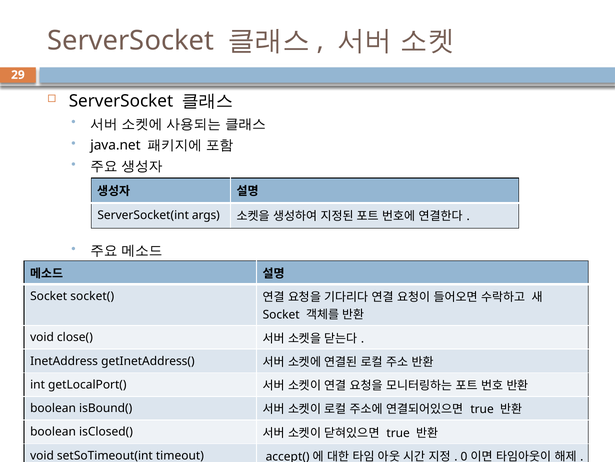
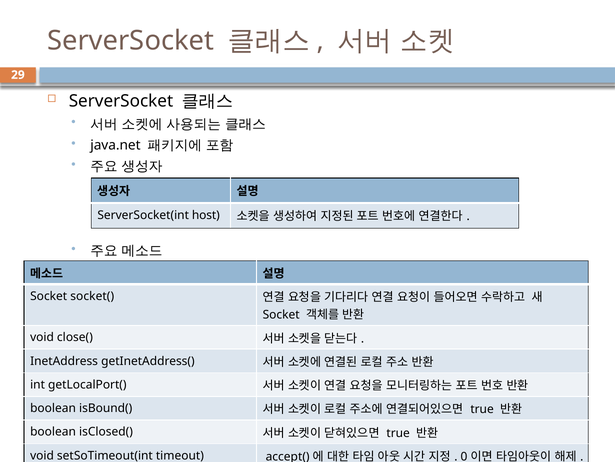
args: args -> host (206, 215)
